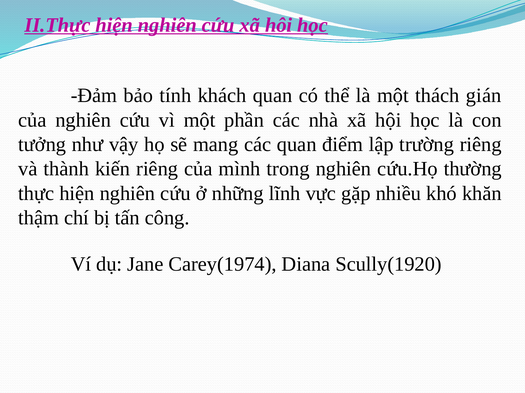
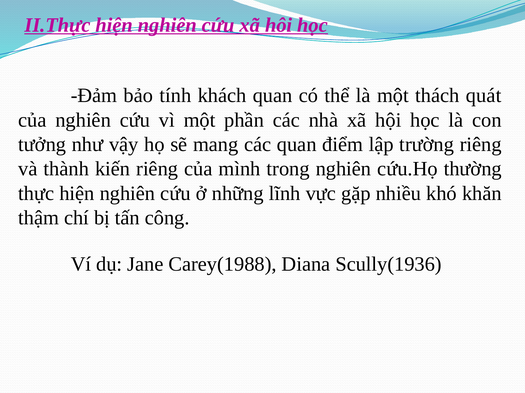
gián: gián -> quát (484, 96)
Carey(1974: Carey(1974 -> Carey(1988 (223, 265)
Scully(1920: Scully(1920 -> Scully(1936 (389, 265)
